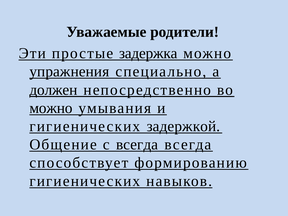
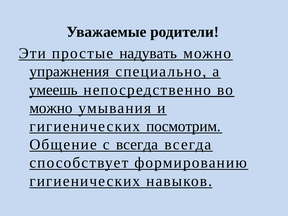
задержка: задержка -> надувать (148, 53)
должен: должен -> умеешь (53, 90)
задержкой: задержкой -> посмотрим (184, 126)
